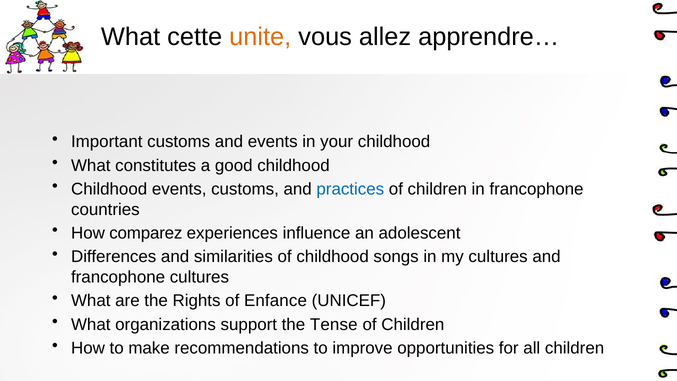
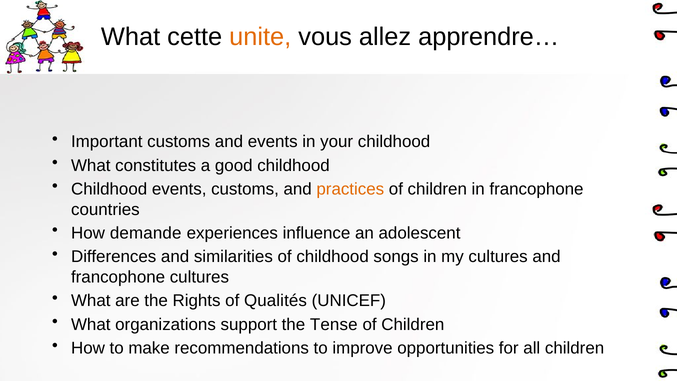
practices colour: blue -> orange (350, 189)
comparez: comparez -> demande (146, 233)
Enfance: Enfance -> Qualités (275, 301)
